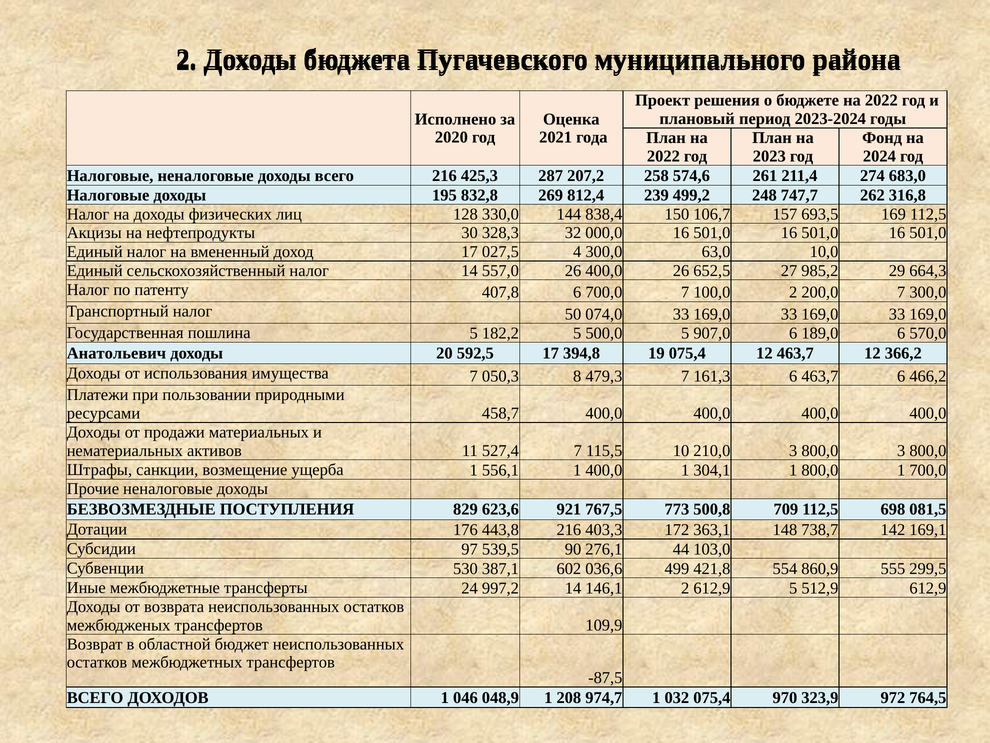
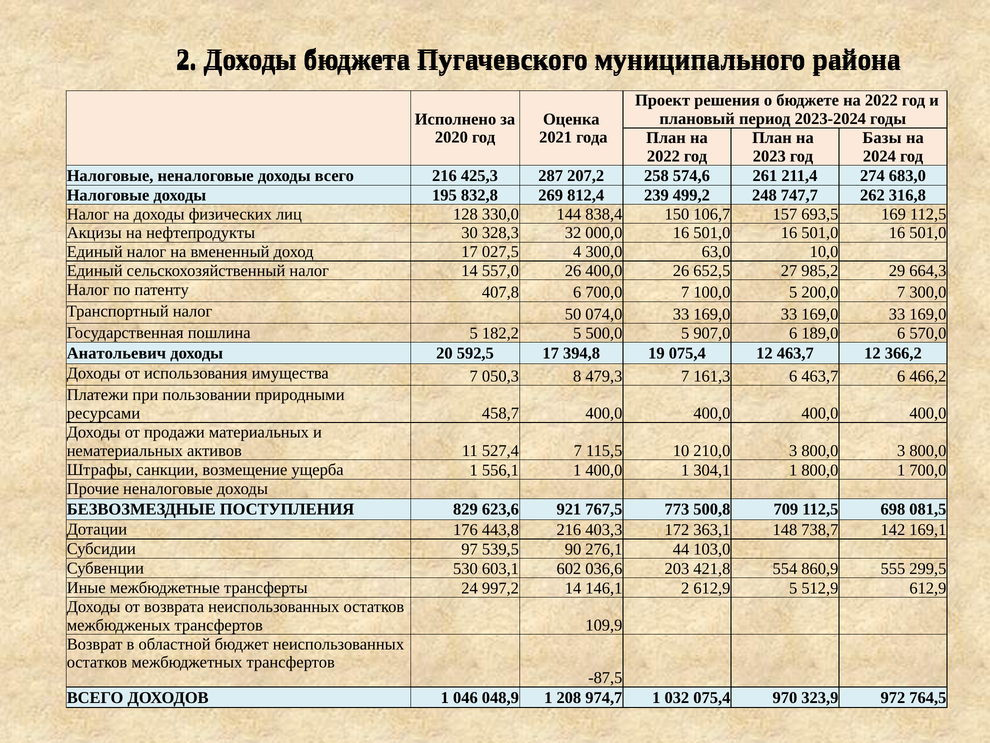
Фонд: Фонд -> Базы (882, 138)
100,0 2: 2 -> 5 (793, 292)
387,1: 387,1 -> 603,1 (500, 568)
499: 499 -> 203 (677, 568)
